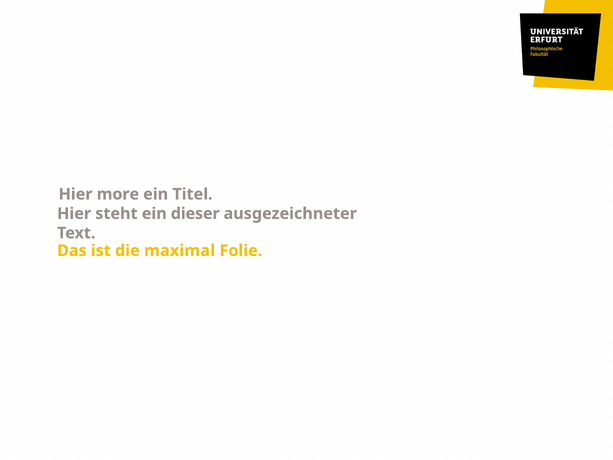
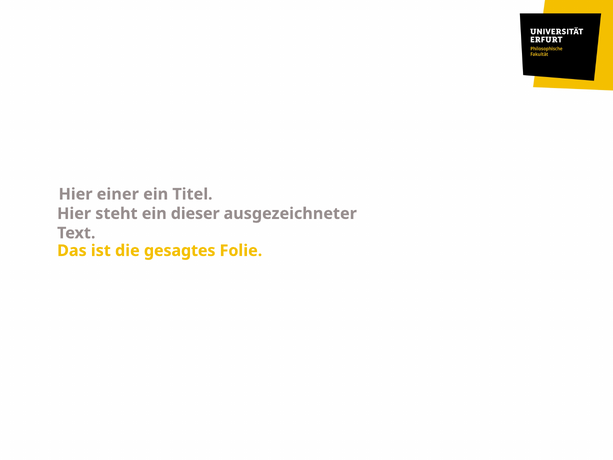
more: more -> einer (118, 194)
maximal: maximal -> gesagtes (180, 251)
